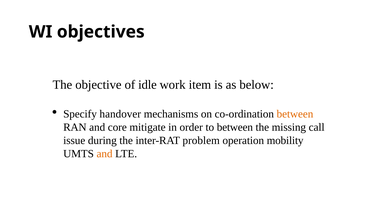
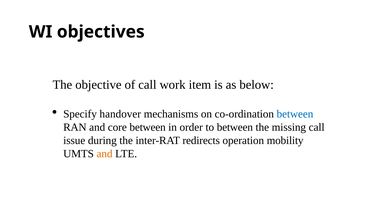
of idle: idle -> call (147, 85)
between colour: orange -> blue (295, 114)
core mitigate: mitigate -> between (148, 127)
problem: problem -> redirects (201, 140)
